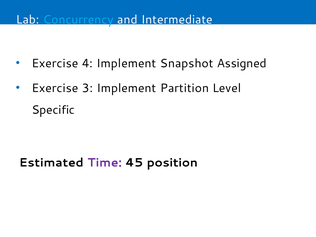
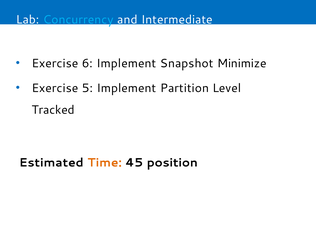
4: 4 -> 6 (87, 63)
Assigned: Assigned -> Minimize (242, 63)
3: 3 -> 5 (87, 88)
Specific: Specific -> Tracked (53, 110)
Time colour: purple -> orange (105, 163)
